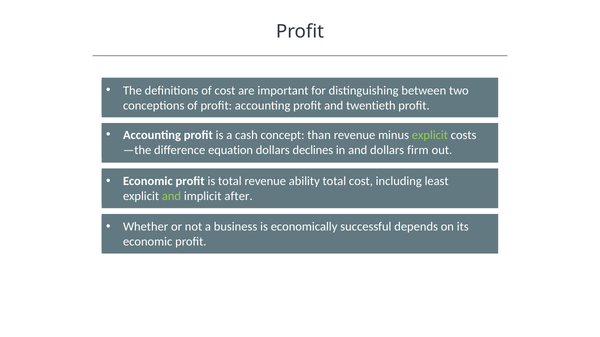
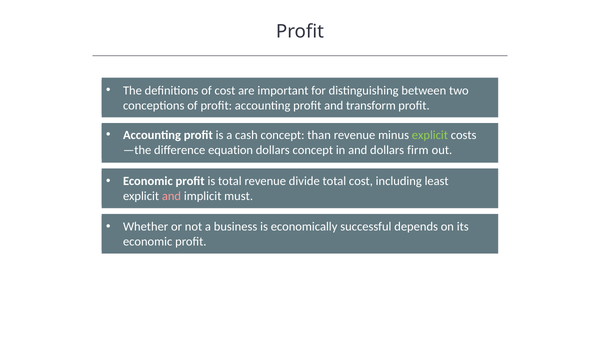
twentieth: twentieth -> transform (371, 106)
dollars declines: declines -> concept (313, 150)
ability: ability -> divide (304, 182)
and colour: light green -> pink (171, 197)
after: after -> must (239, 197)
